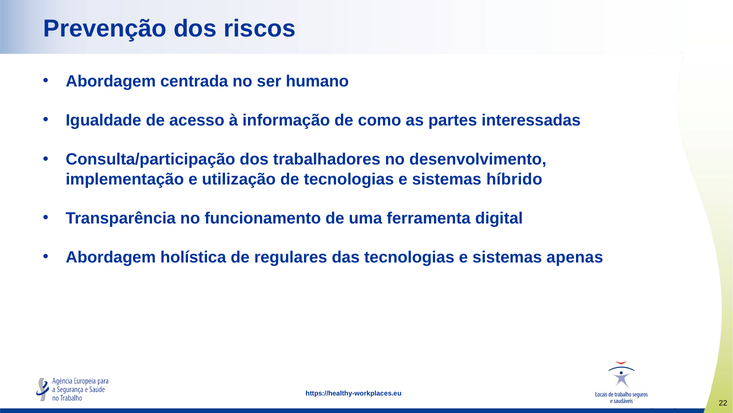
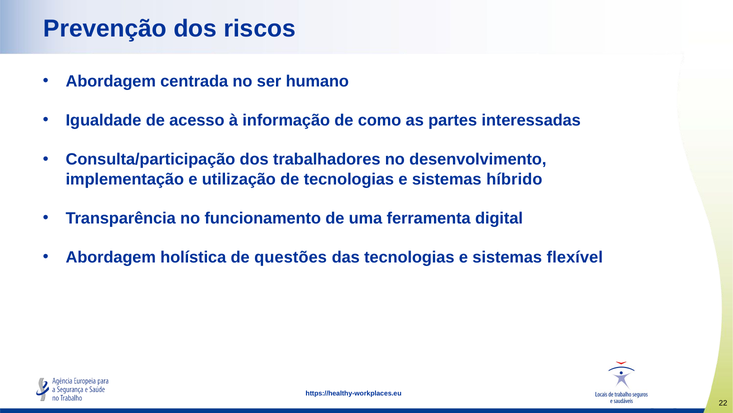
regulares: regulares -> questões (291, 257)
apenas: apenas -> flexível (575, 257)
